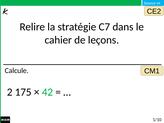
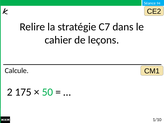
42: 42 -> 50 (47, 92)
